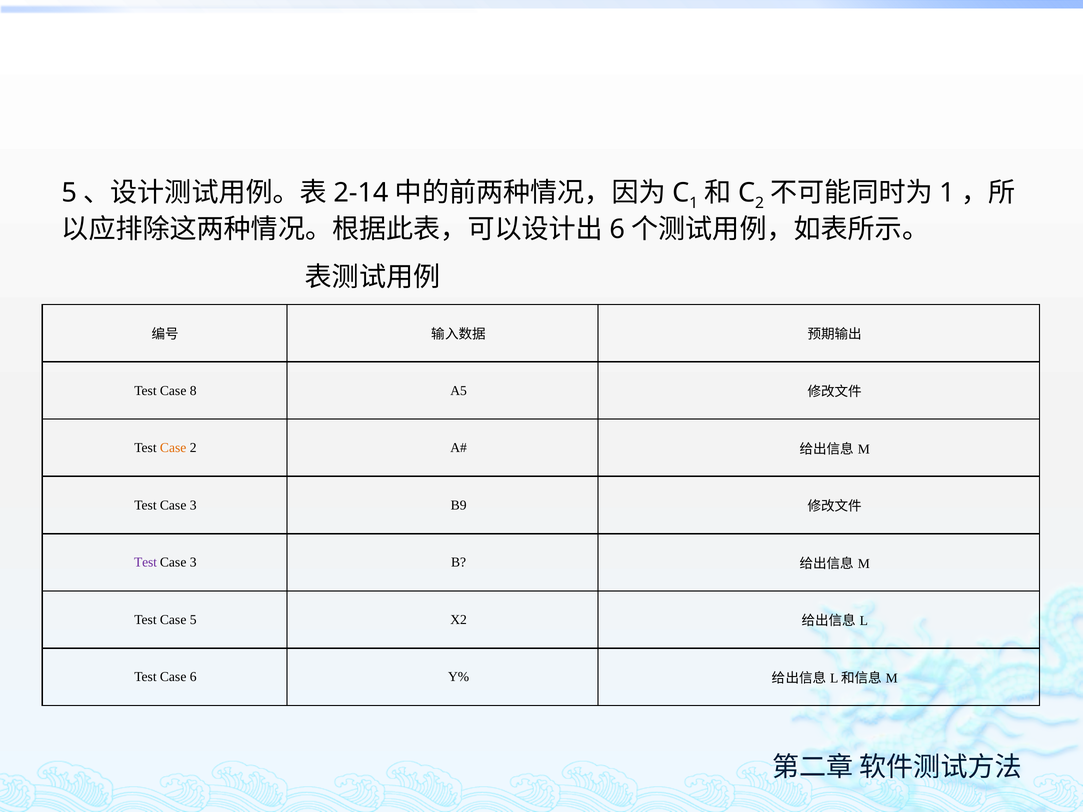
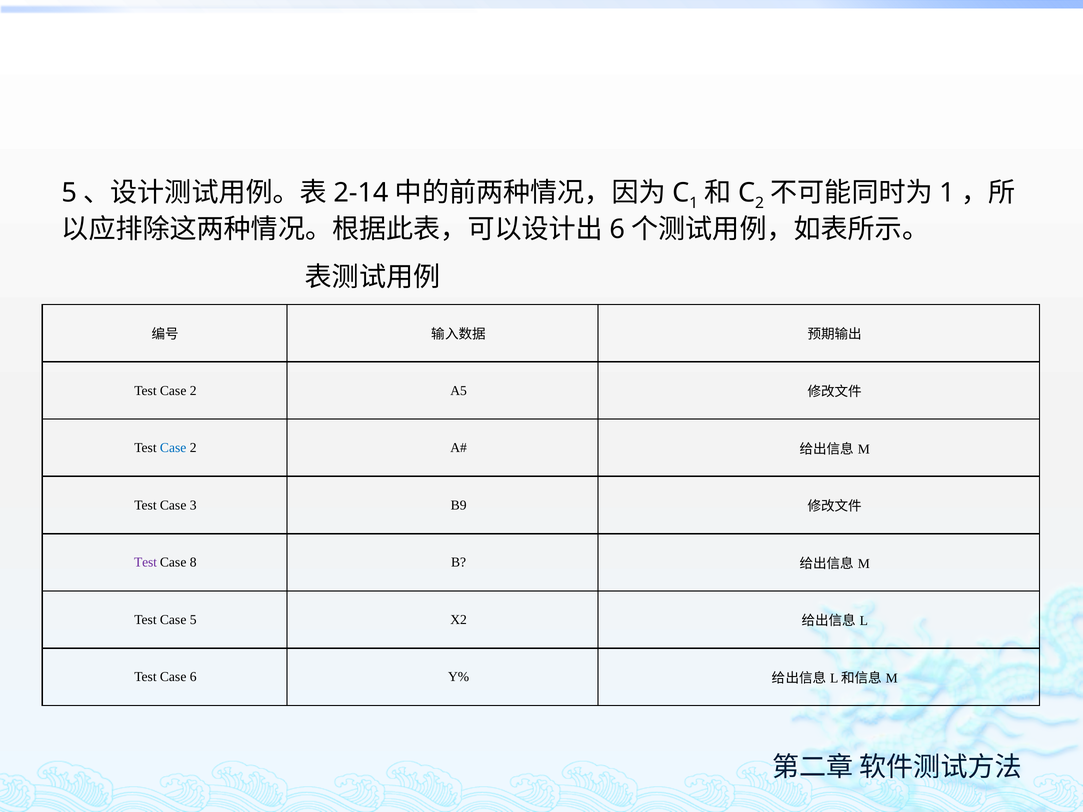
8: 8 -> 2 (193, 391)
Case colour: orange -> blue (173, 448)
3: 3 -> 8 (193, 563)
